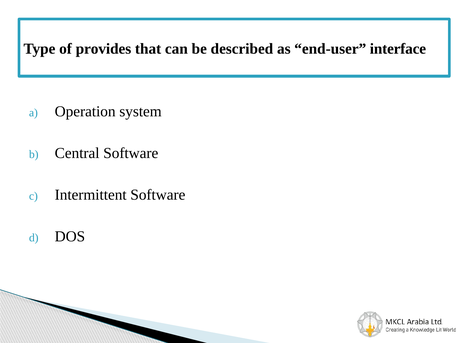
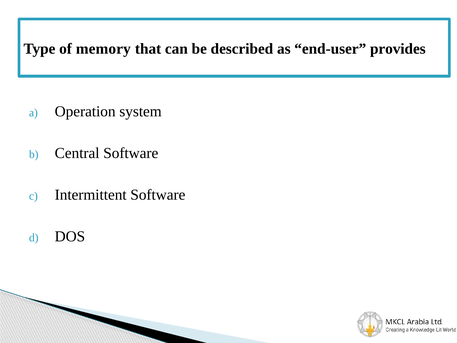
provides: provides -> memory (103, 49)
interface: interface -> provides (398, 49)
